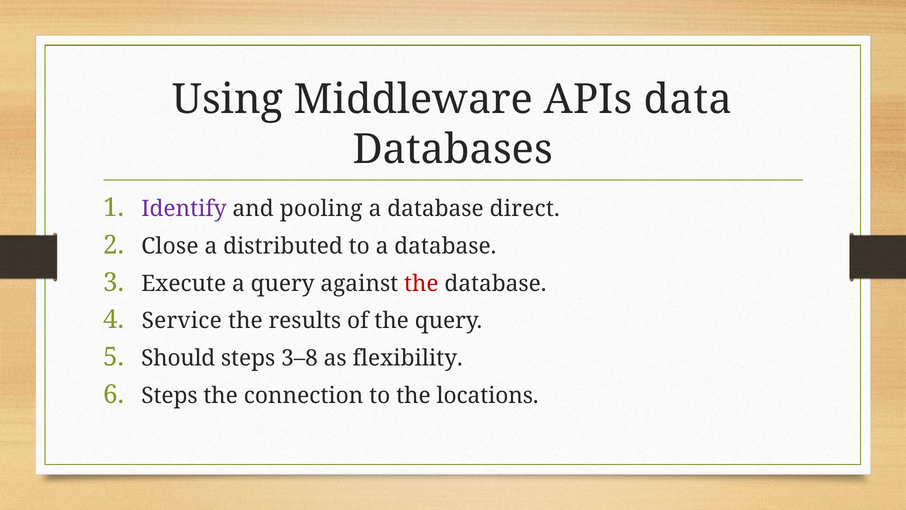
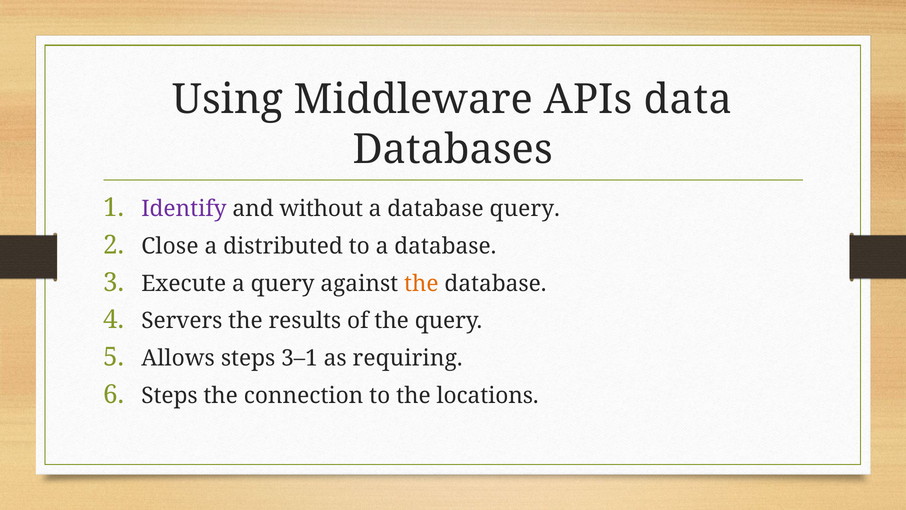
pooling: pooling -> without (321, 209)
database direct: direct -> query (525, 209)
the colour: red -> orange (421, 283)
Service: Service -> Servers (182, 321)
Should: Should -> Allows (178, 358)
3–8: 3–8 -> 3–1 (299, 358)
flexibility: flexibility -> requiring (408, 358)
